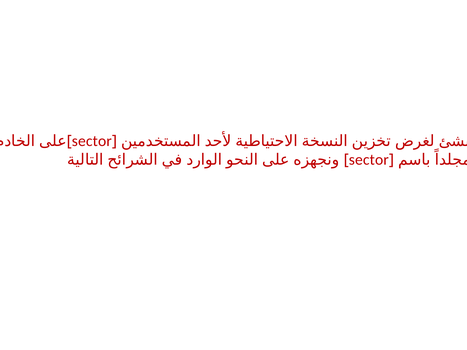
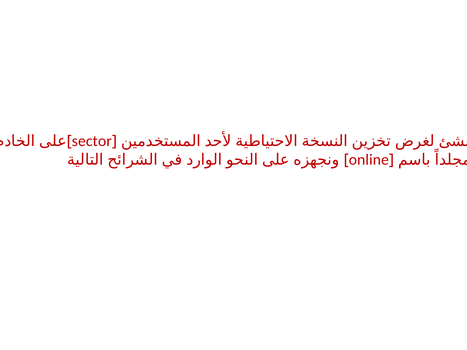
sector: sector -> online (369, 160)
